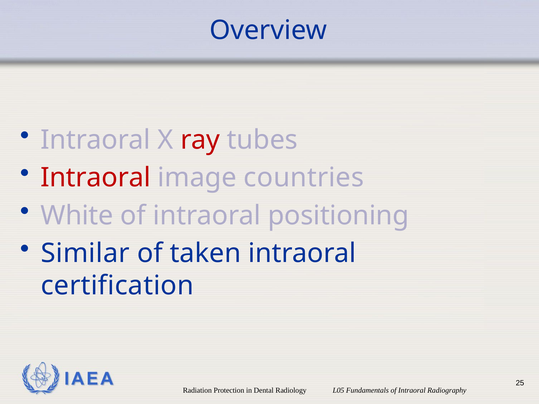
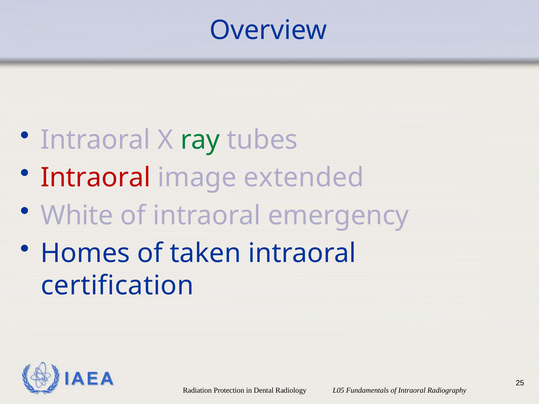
ray colour: red -> green (200, 140)
countries: countries -> extended (304, 178)
positioning: positioning -> emergency (338, 216)
Similar: Similar -> Homes (85, 253)
